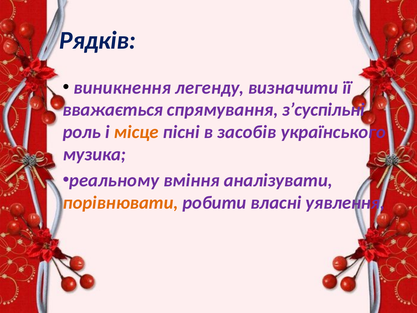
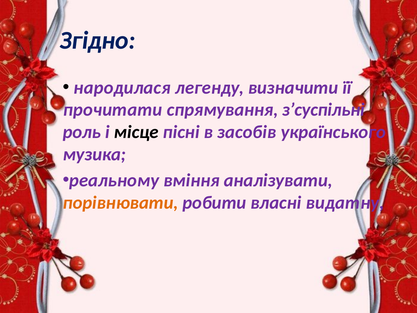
Рядків: Рядків -> Згідно (97, 40)
виникнення: виникнення -> народилася (122, 87)
вважається: вважається -> прочитати (113, 110)
місце colour: orange -> black (136, 132)
уявлення: уявлення -> видатну (345, 202)
